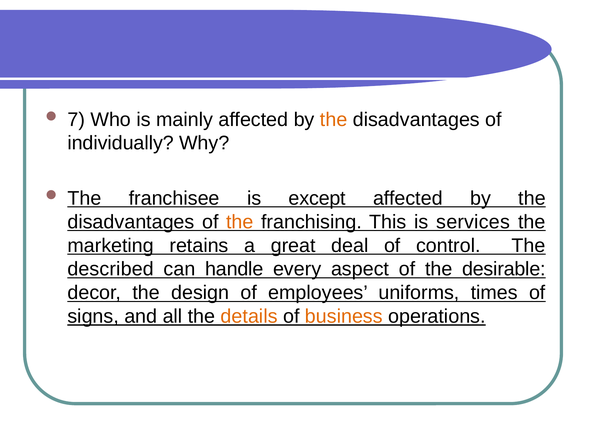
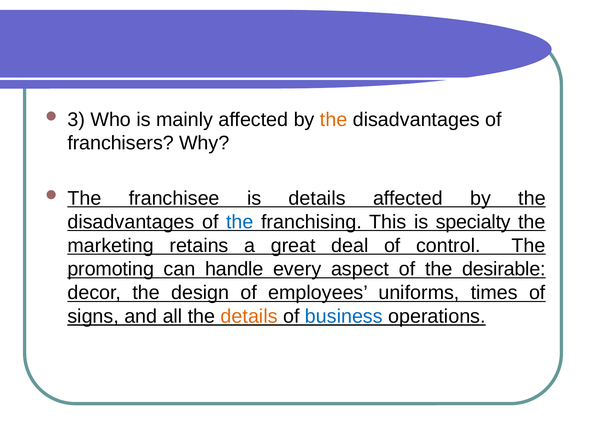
7: 7 -> 3 (76, 120)
individually: individually -> franchisers (121, 143)
is except: except -> details (317, 198)
the colour: orange -> blue (240, 222)
services: services -> specialty (473, 222)
described: described -> promoting (111, 269)
business colour: orange -> blue (344, 317)
